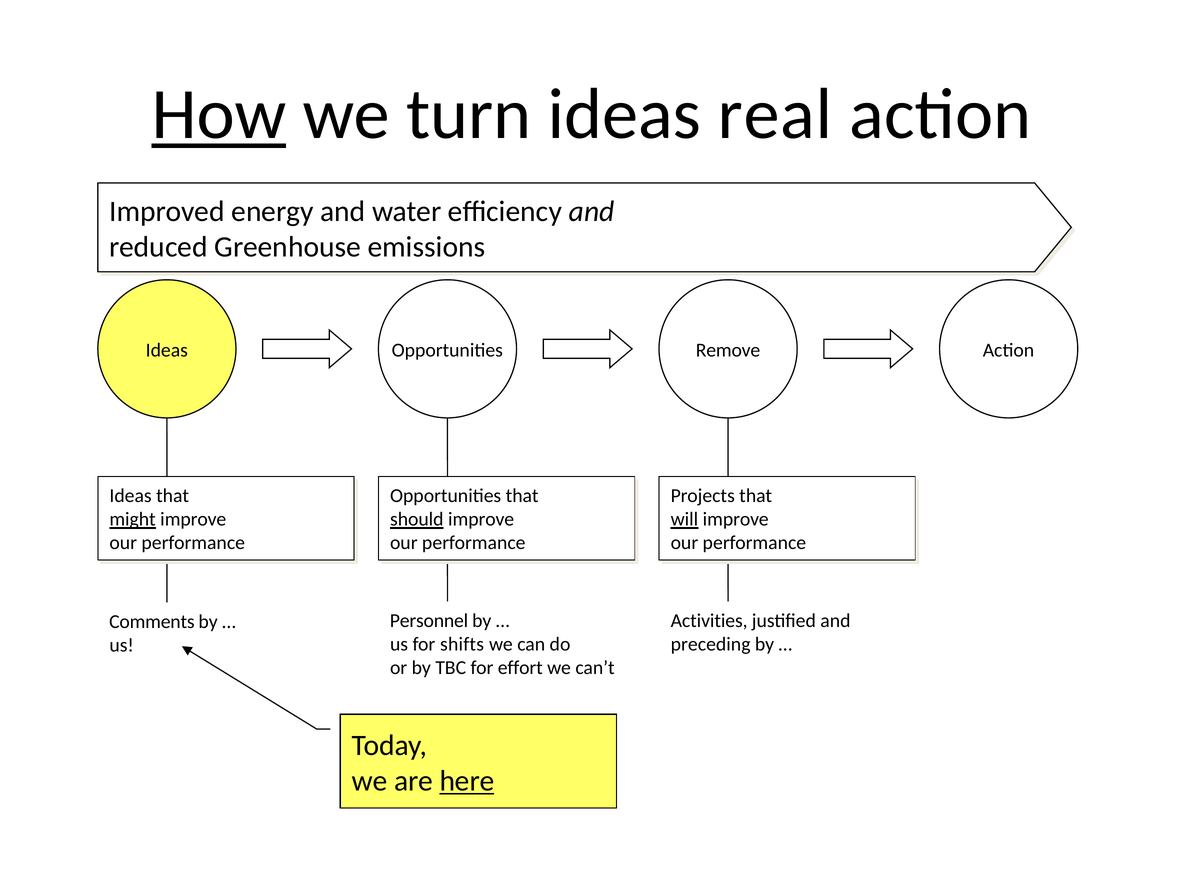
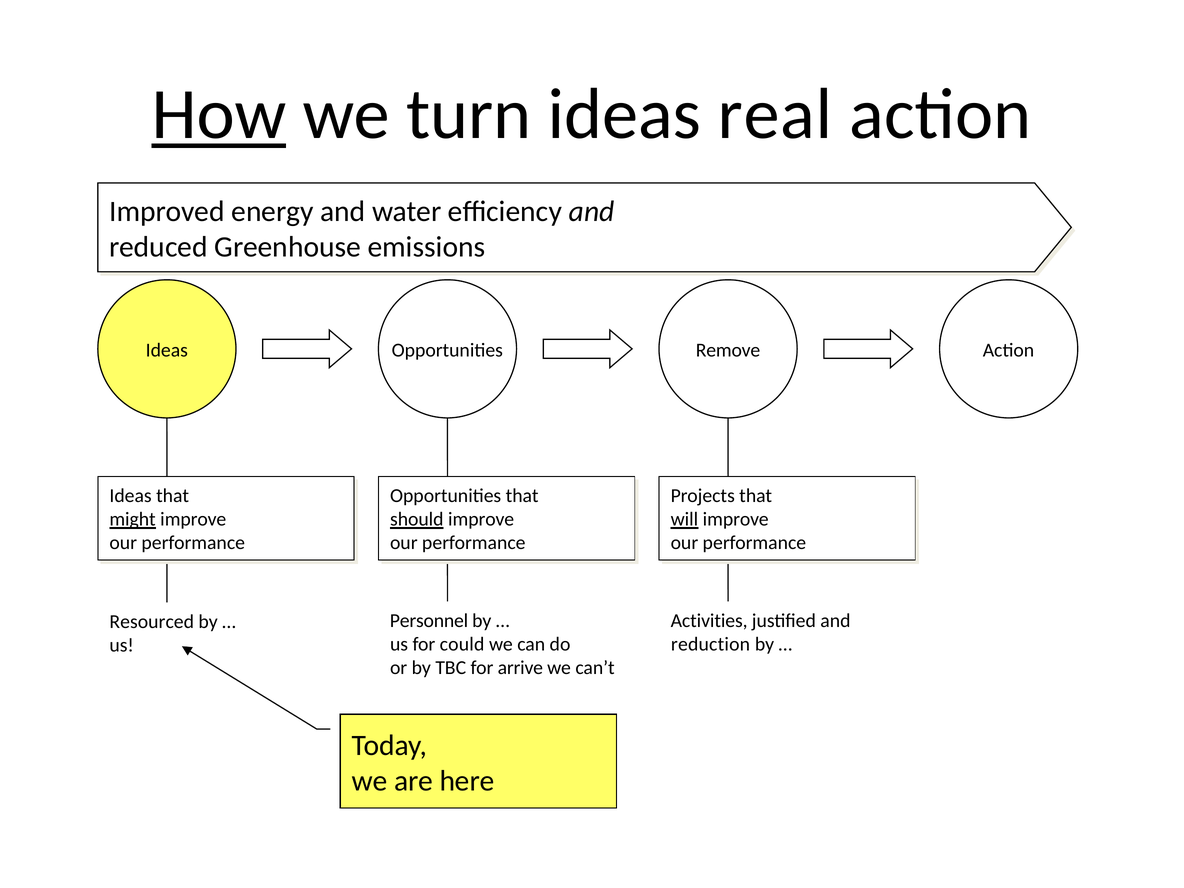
Comments: Comments -> Resourced (152, 622)
shifts: shifts -> could (462, 644)
preceding: preceding -> reduction (711, 644)
effort: effort -> arrive (520, 668)
here underline: present -> none (467, 781)
